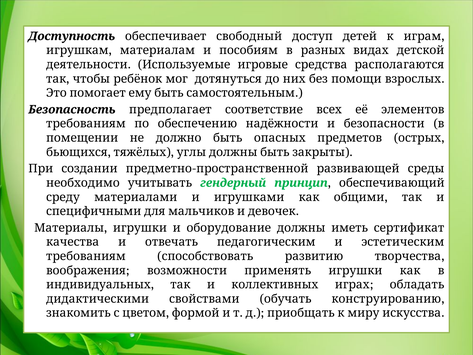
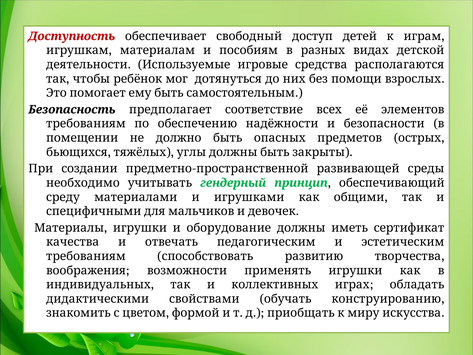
Доступность colour: black -> red (72, 36)
